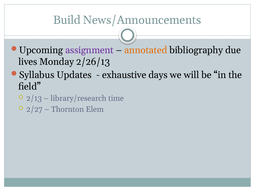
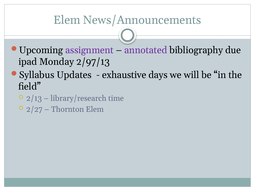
Build: Build -> Elem (67, 20)
annotated colour: orange -> purple (146, 50)
lives: lives -> ipad (28, 62)
2/26/13: 2/26/13 -> 2/97/13 (93, 62)
